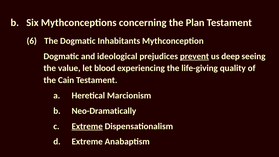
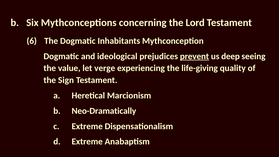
Plan: Plan -> Lord (195, 23)
blood: blood -> verge (105, 68)
Cain: Cain -> Sign (66, 80)
Extreme underline: present -> none (87, 126)
